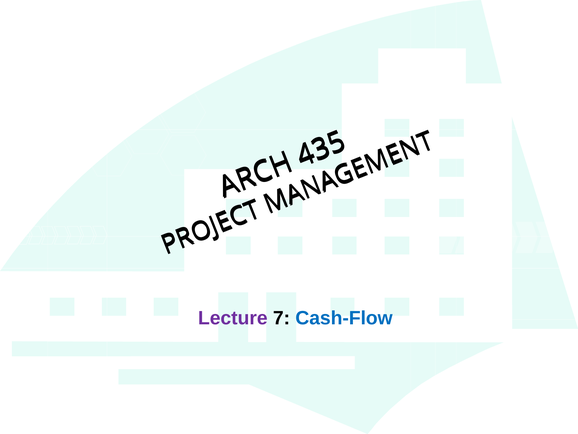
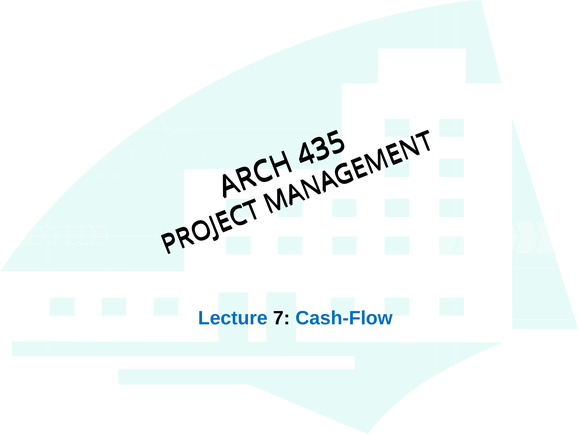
Lecture colour: purple -> blue (233, 318)
